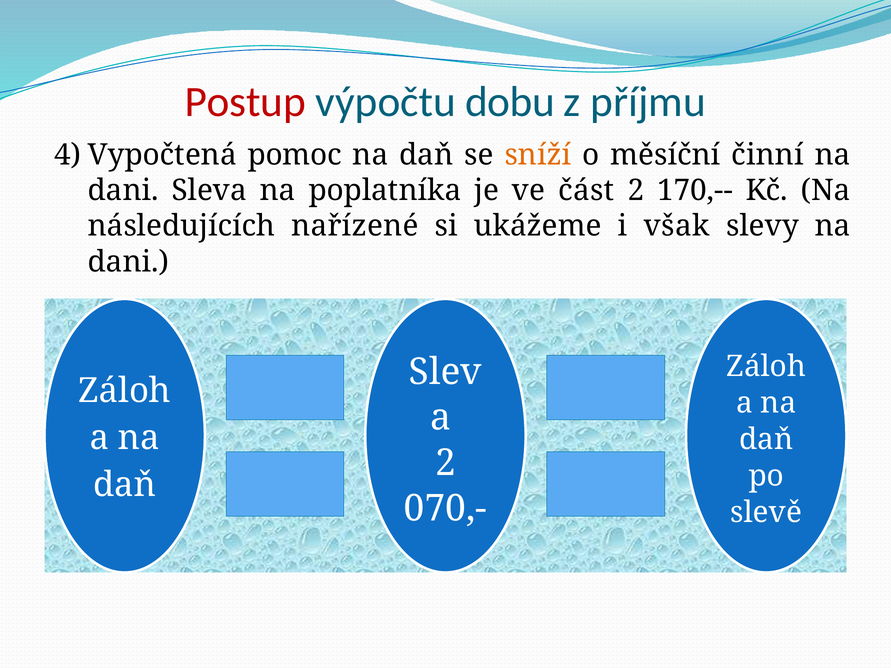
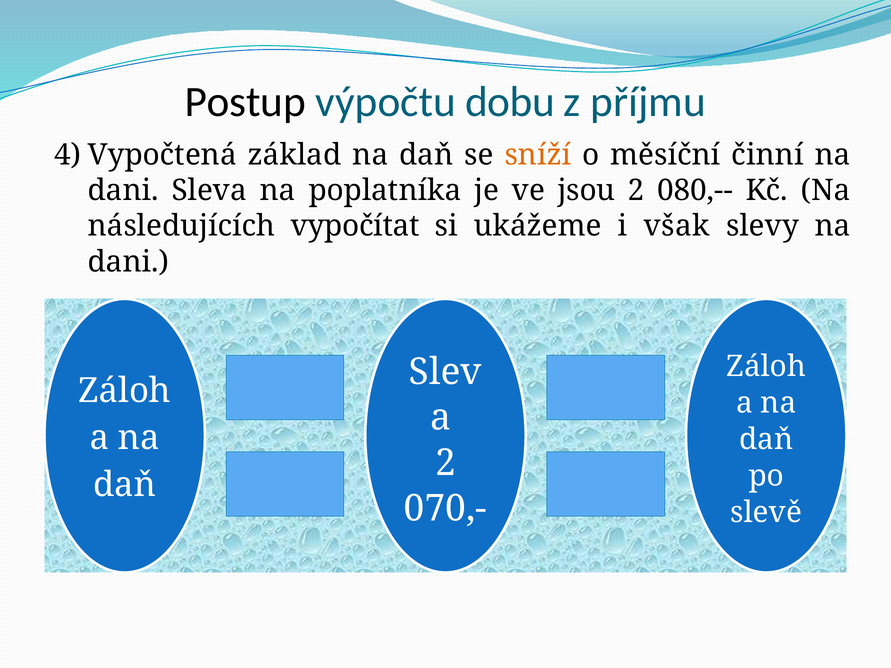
Postup colour: red -> black (245, 102)
pomoc: pomoc -> základ (295, 155)
část: část -> jsou (586, 191)
170,--: 170,-- -> 080,-- (695, 191)
nařízené: nařízené -> vypočítat (355, 226)
